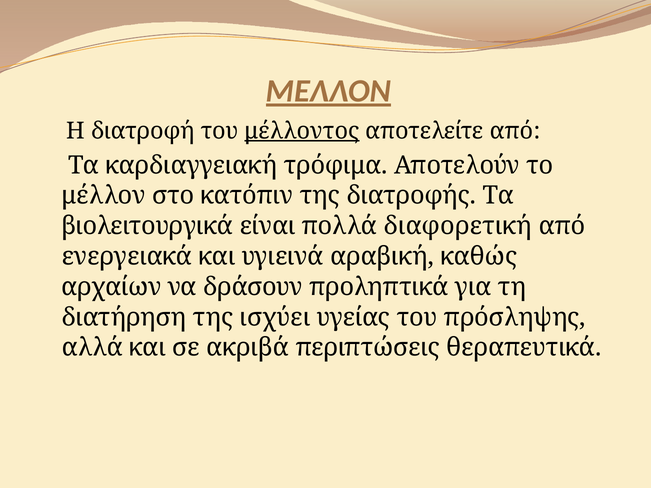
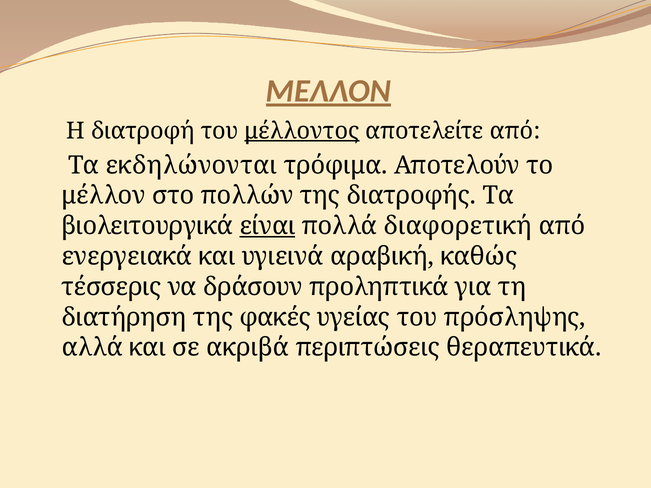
καρδιαγγειακή: καρδιαγγειακή -> εκδηλώνονται (191, 165)
κατόπιν: κατόπιν -> πολλών (247, 196)
είναι underline: none -> present (267, 226)
αρχαίων: αρχαίων -> τέσσερις (111, 287)
ισχύει: ισχύει -> φακές (275, 317)
